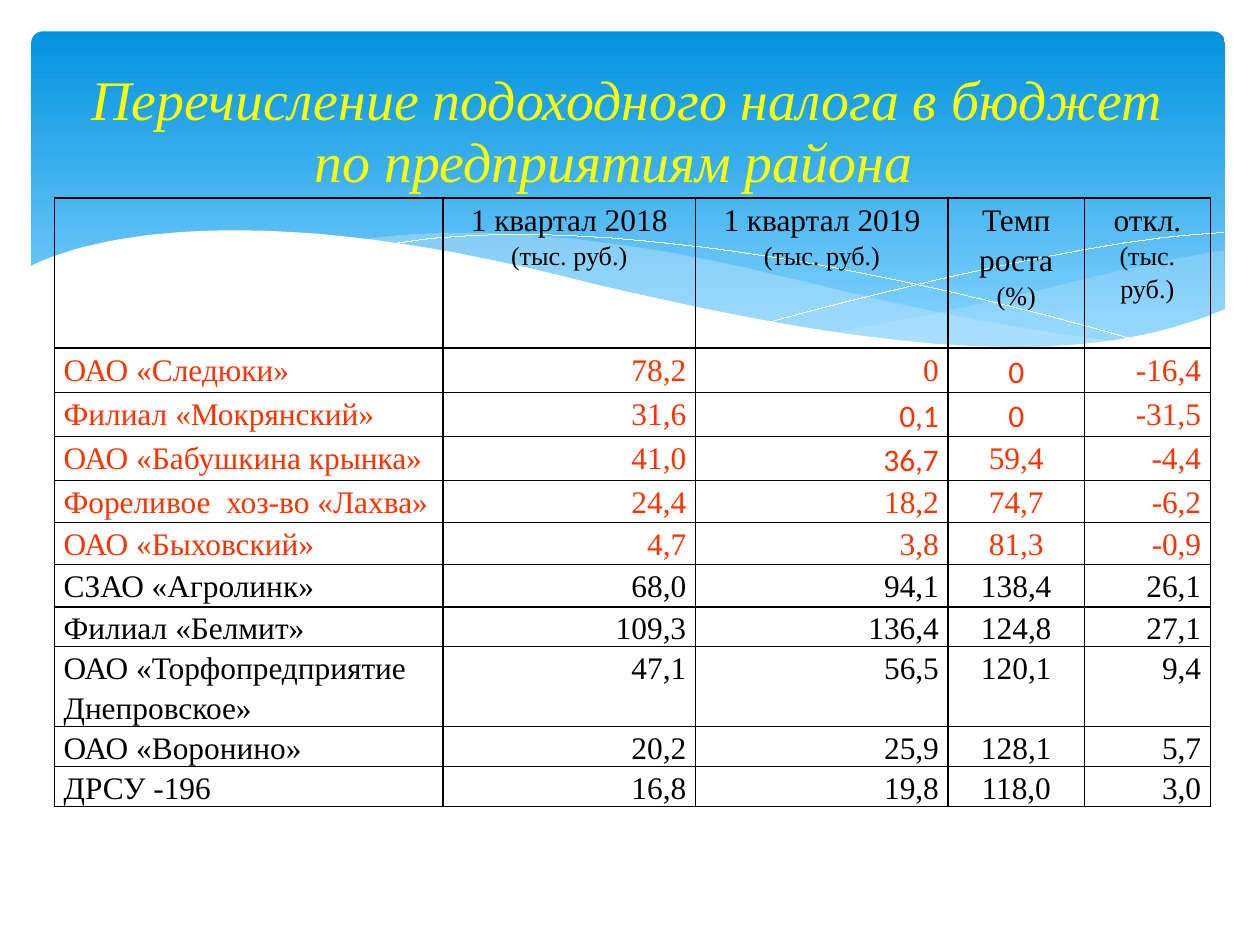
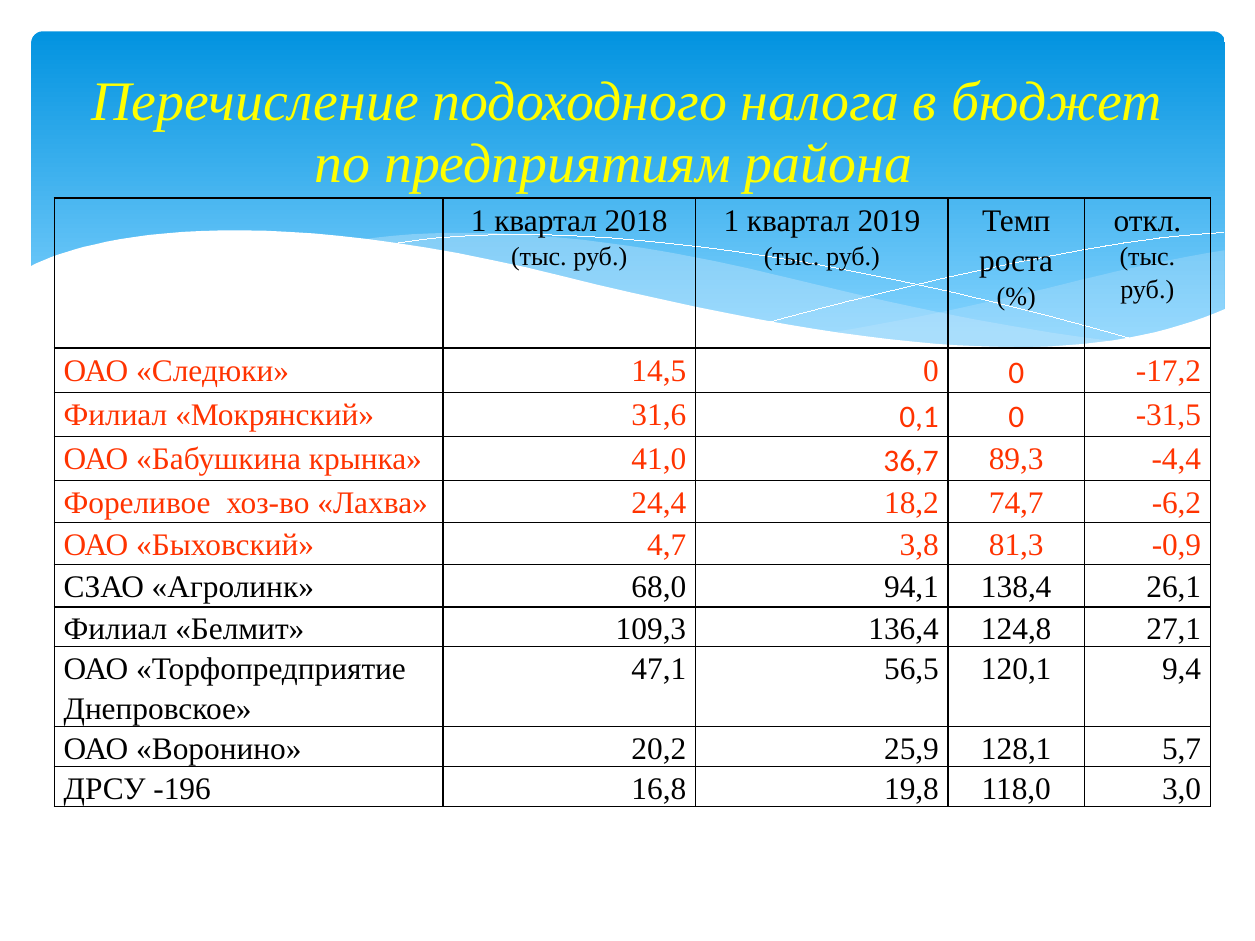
78,2: 78,2 -> 14,5 (659, 371)
-16,4: -16,4 -> -17,2 (1169, 371)
59,4: 59,4 -> 89,3 (1016, 459)
